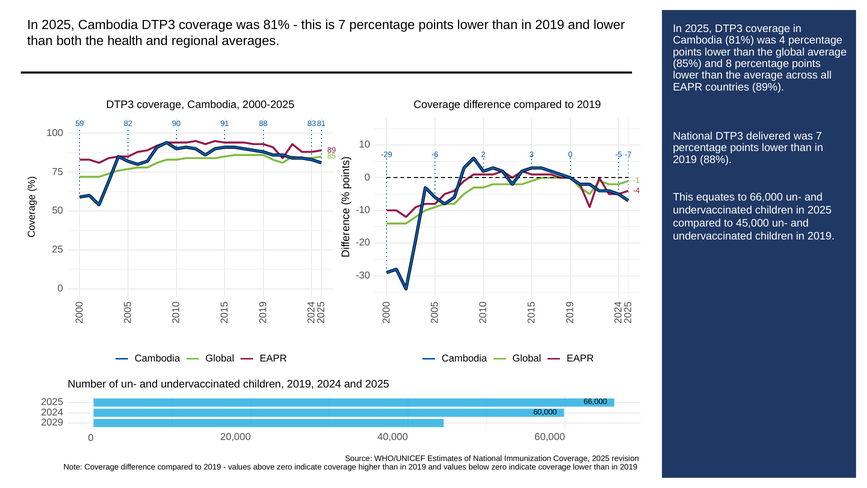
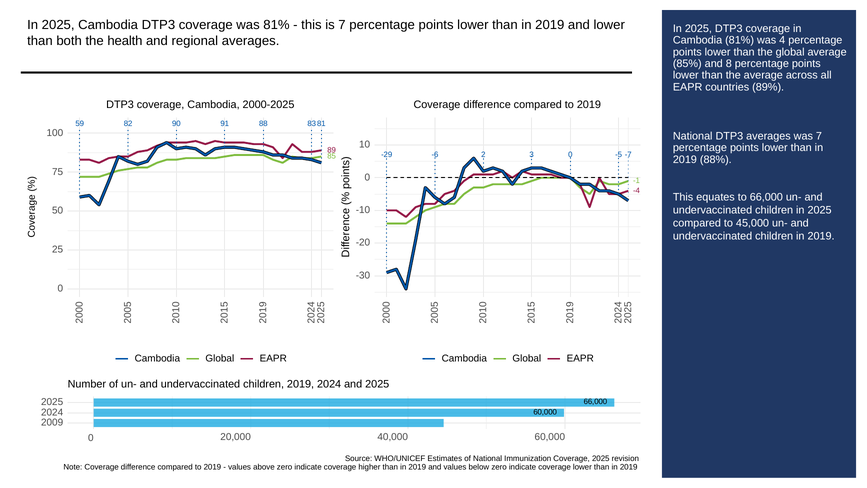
DTP3 delivered: delivered -> averages (768, 136)
2029: 2029 -> 2009 (52, 422)
